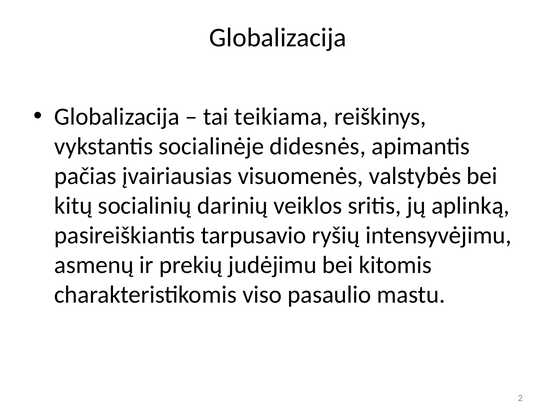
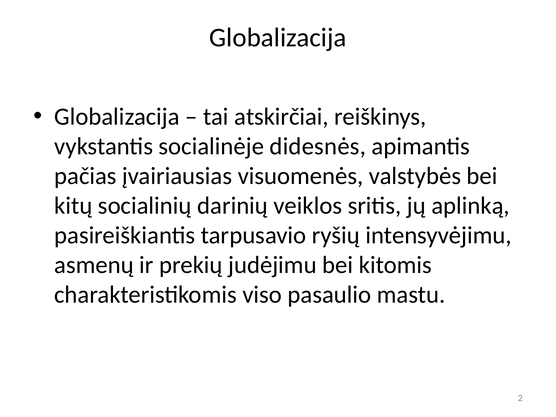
teikiama: teikiama -> atskirčiai (281, 117)
